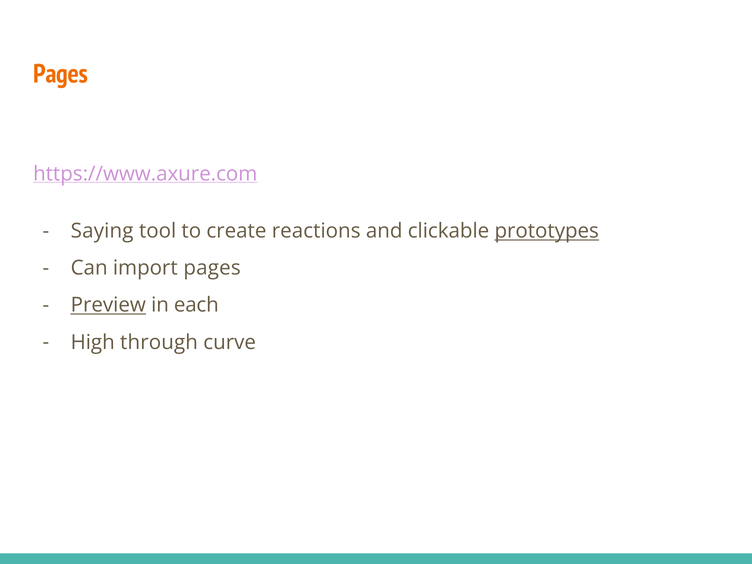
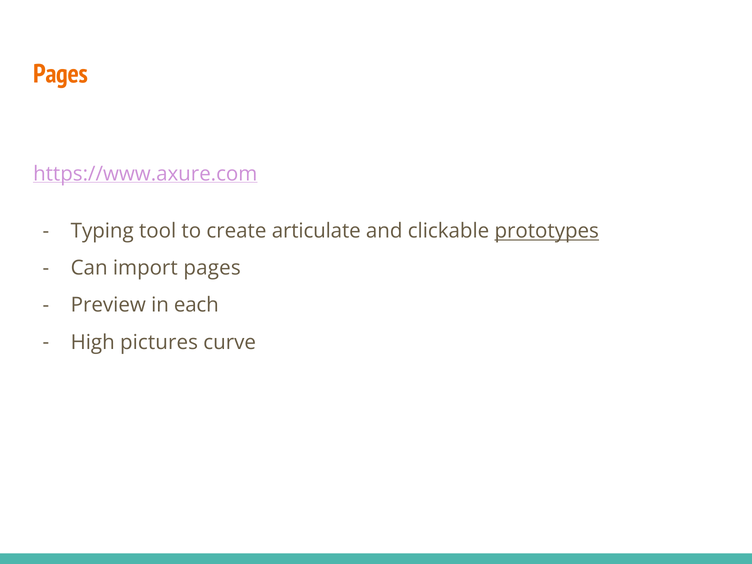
Saying: Saying -> Typing (102, 231)
reactions: reactions -> articulate (316, 231)
Preview underline: present -> none (108, 305)
through: through -> pictures (159, 342)
